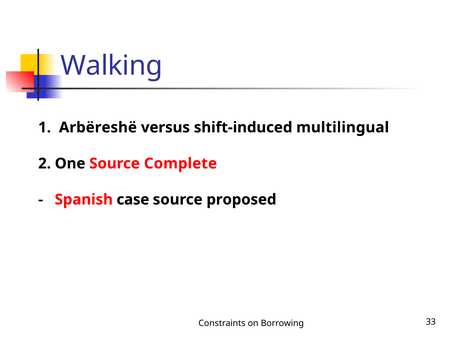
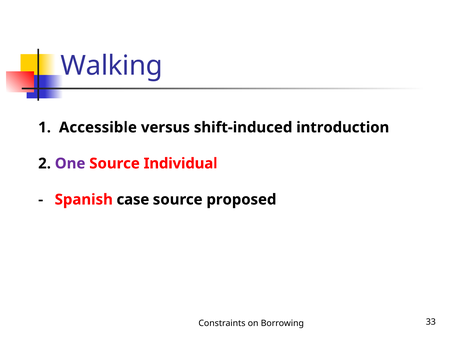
Arbëreshë: Arbëreshë -> Accessible (98, 127)
multilingual: multilingual -> introduction (343, 127)
One colour: black -> purple (70, 163)
Complete: Complete -> Individual (181, 163)
